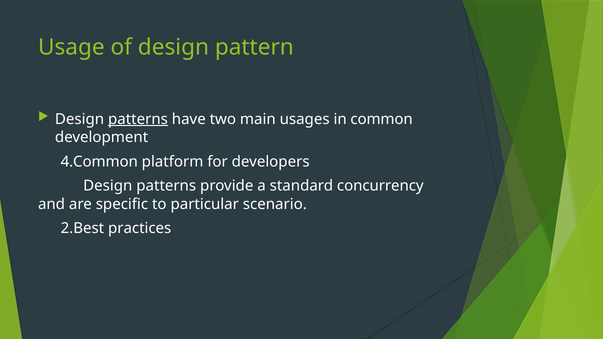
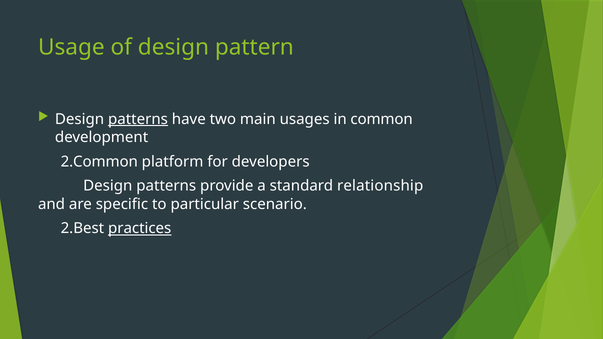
4.Common: 4.Common -> 2.Common (99, 162)
concurrency: concurrency -> relationship (380, 186)
practices underline: none -> present (140, 229)
